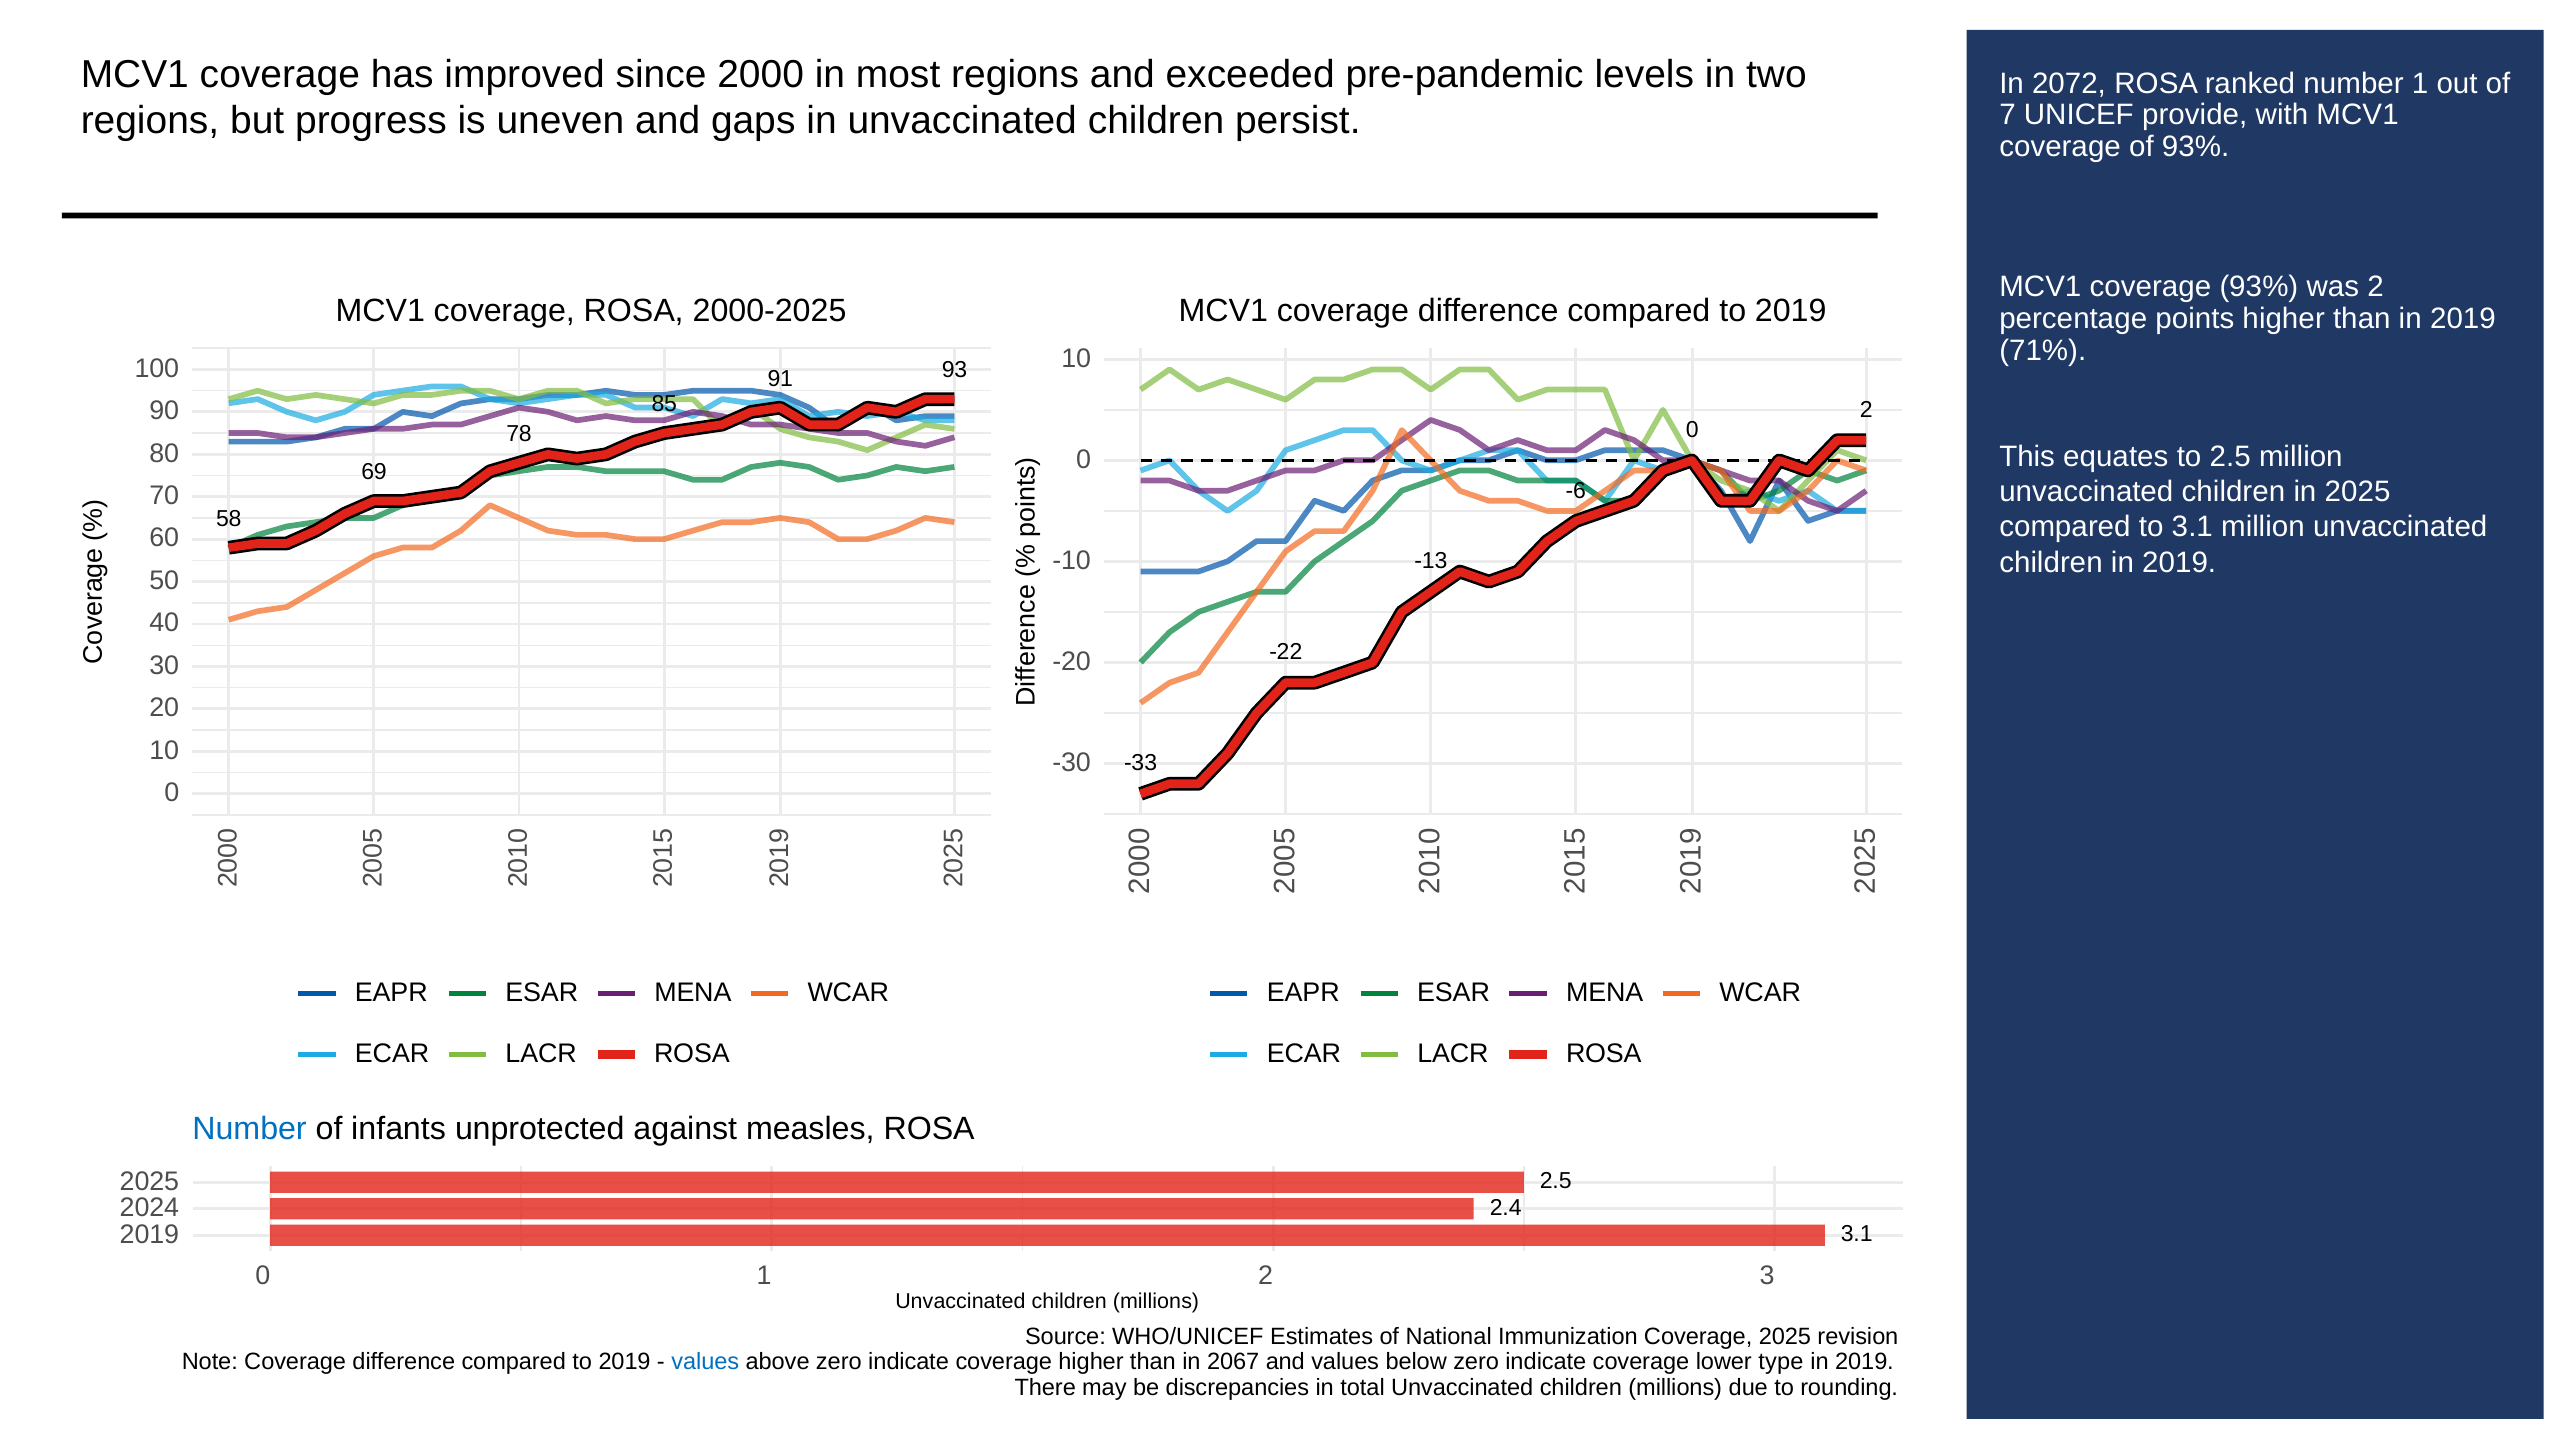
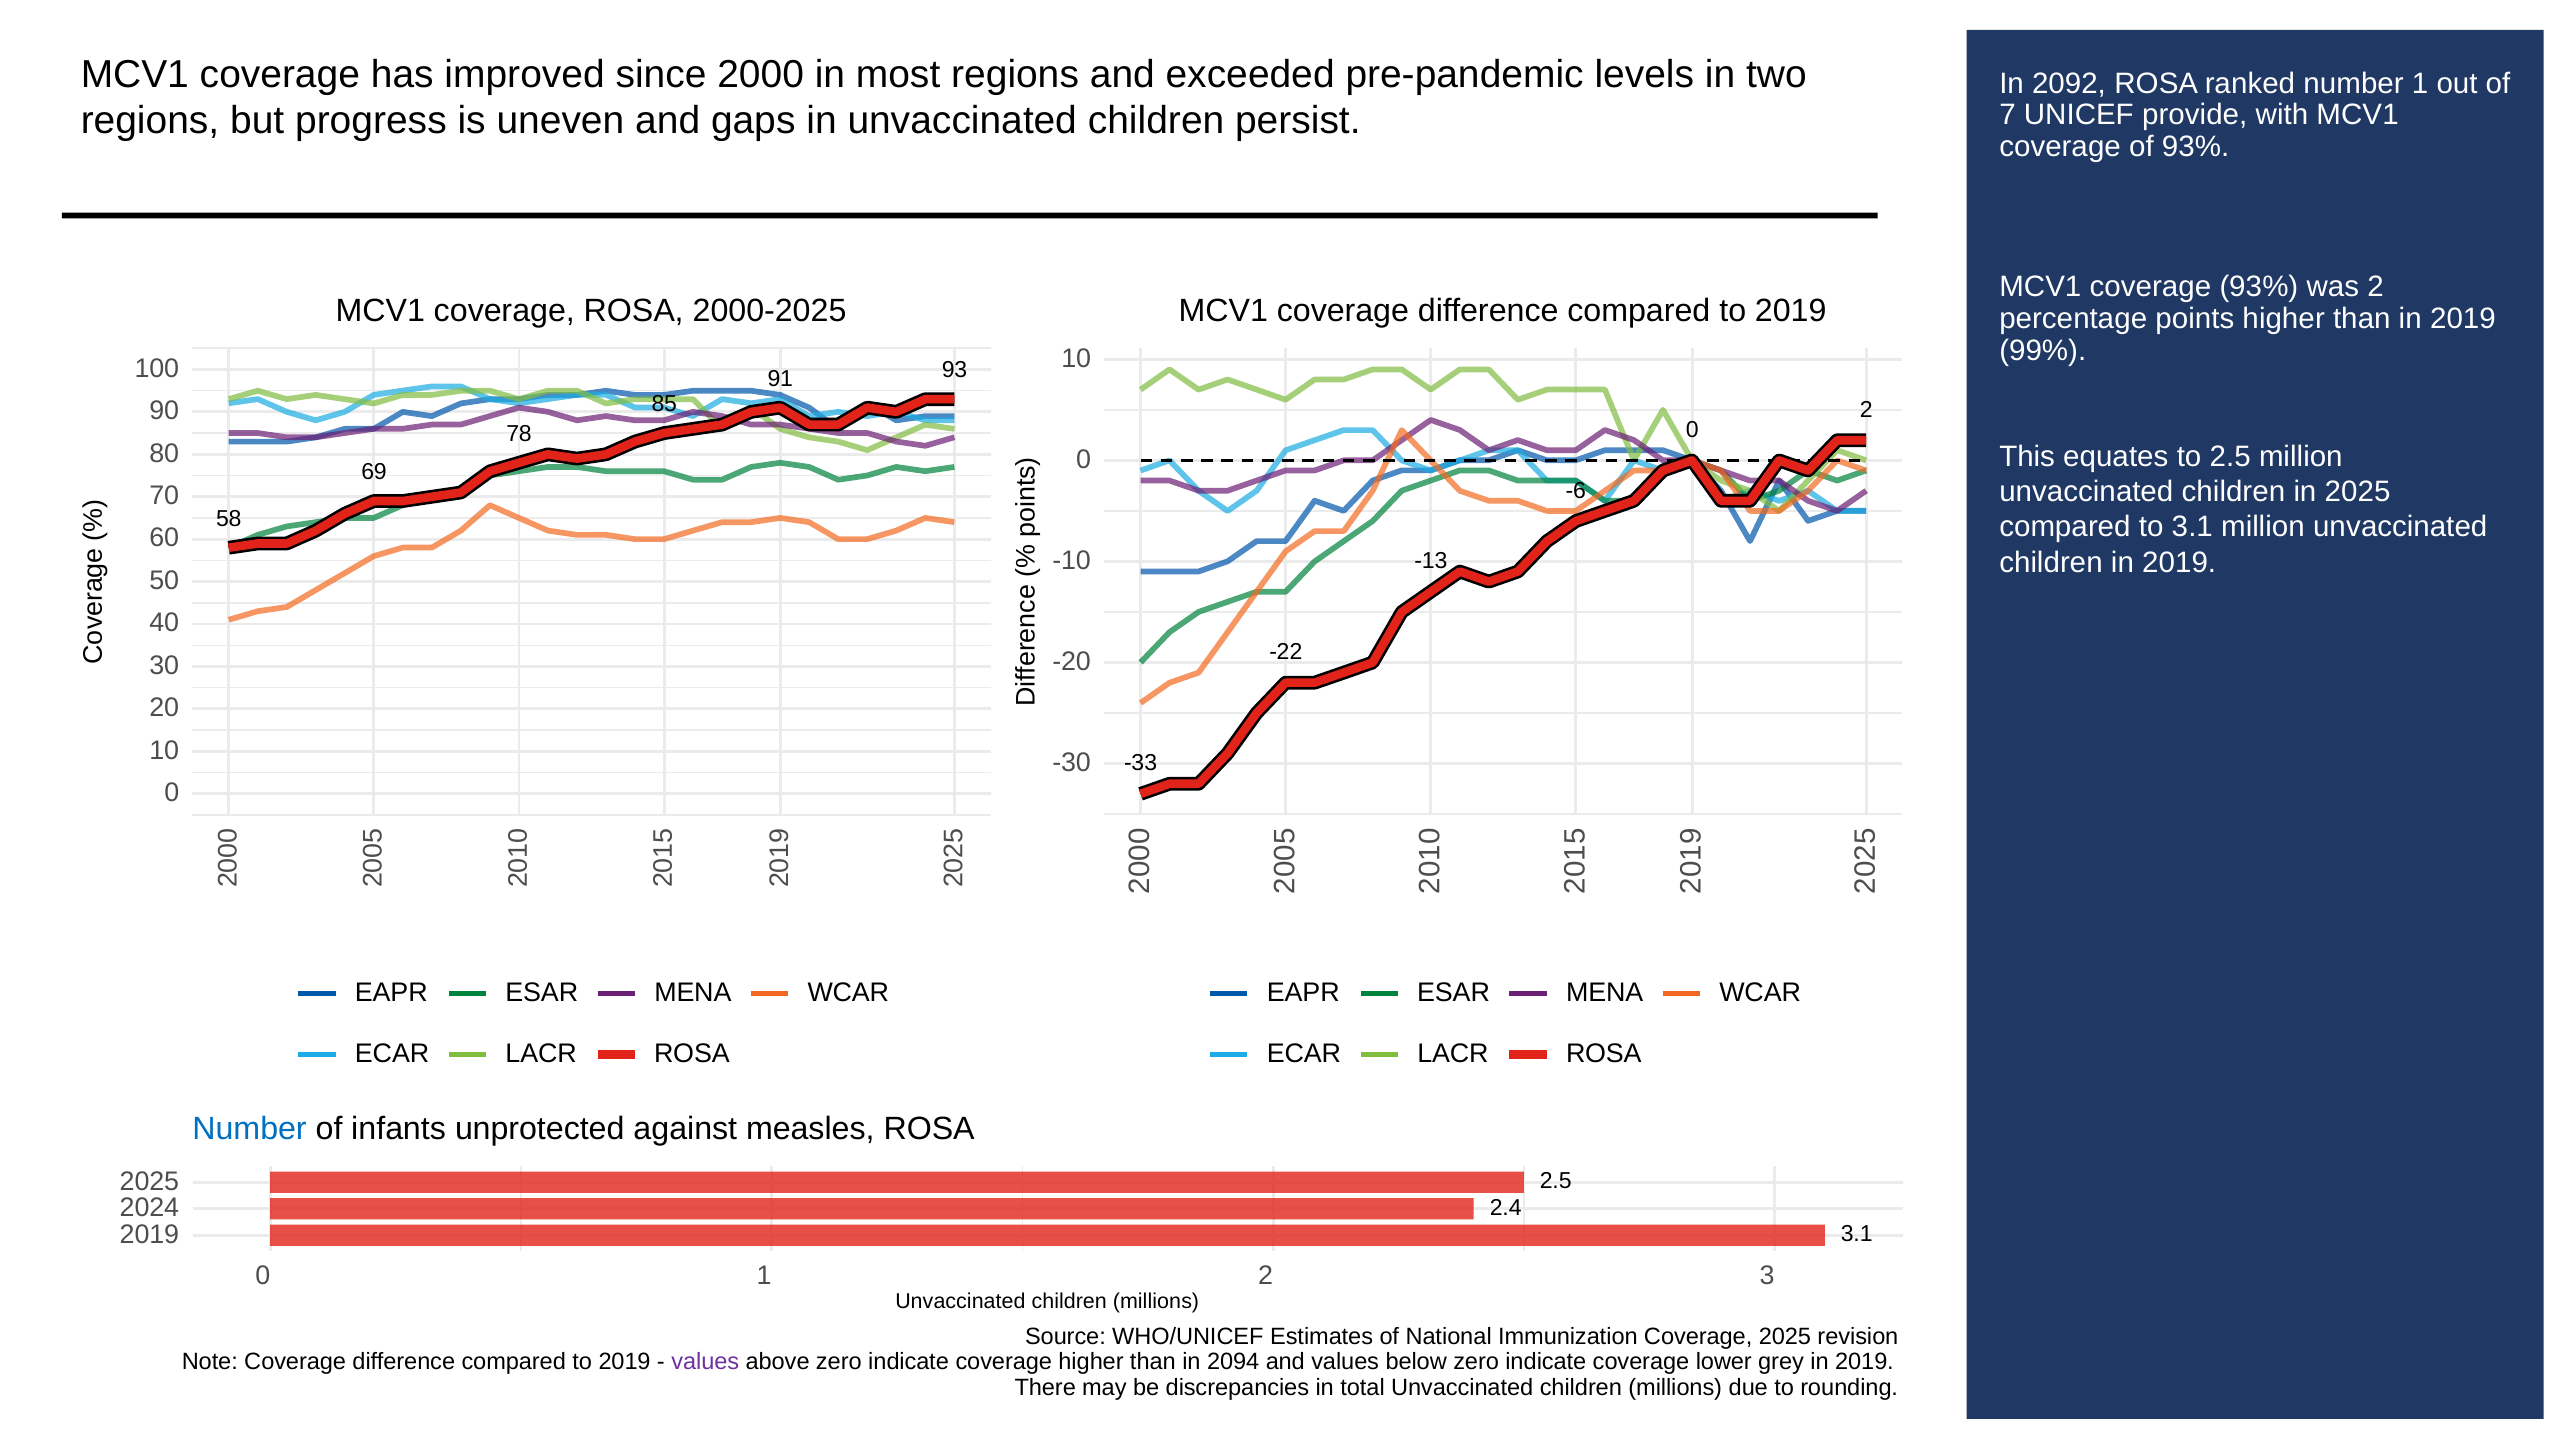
2072: 2072 -> 2092 (2069, 83)
71%: 71% -> 99% (2043, 351)
values colour: blue -> purple (705, 1362)
2067: 2067 -> 2094 (1233, 1362)
type: type -> grey (1781, 1362)
